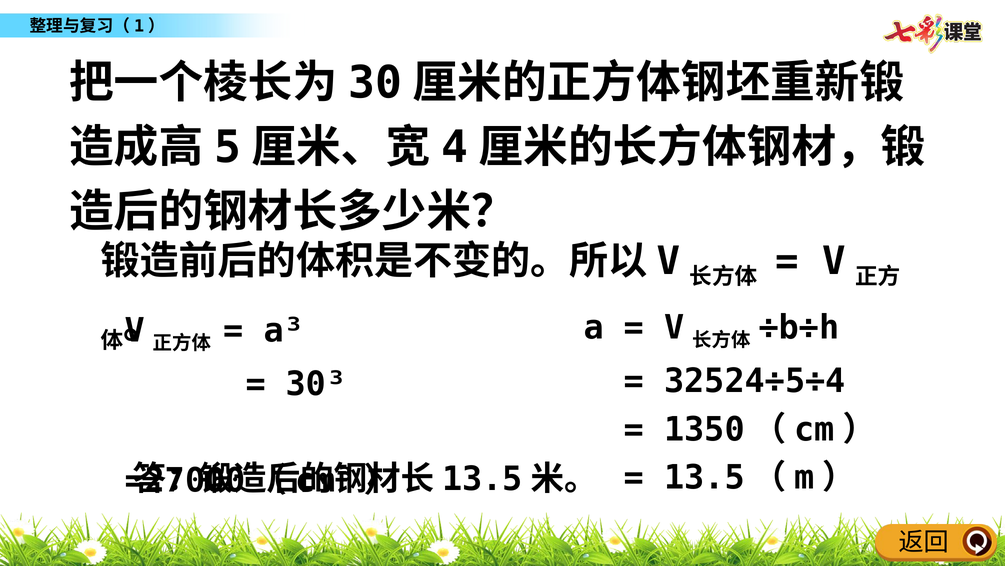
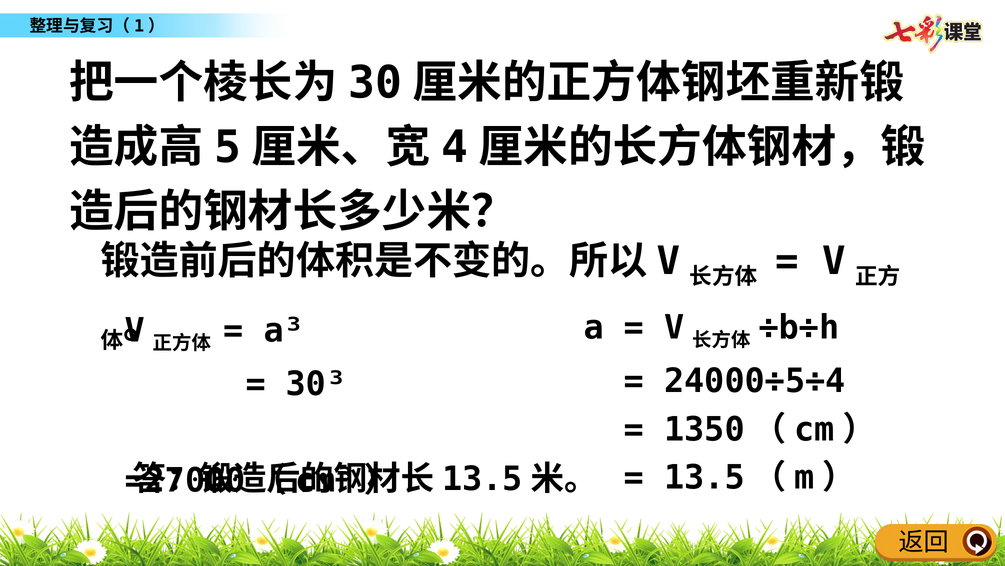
32524÷5÷4: 32524÷5÷4 -> 24000÷5÷4 (755, 381)
